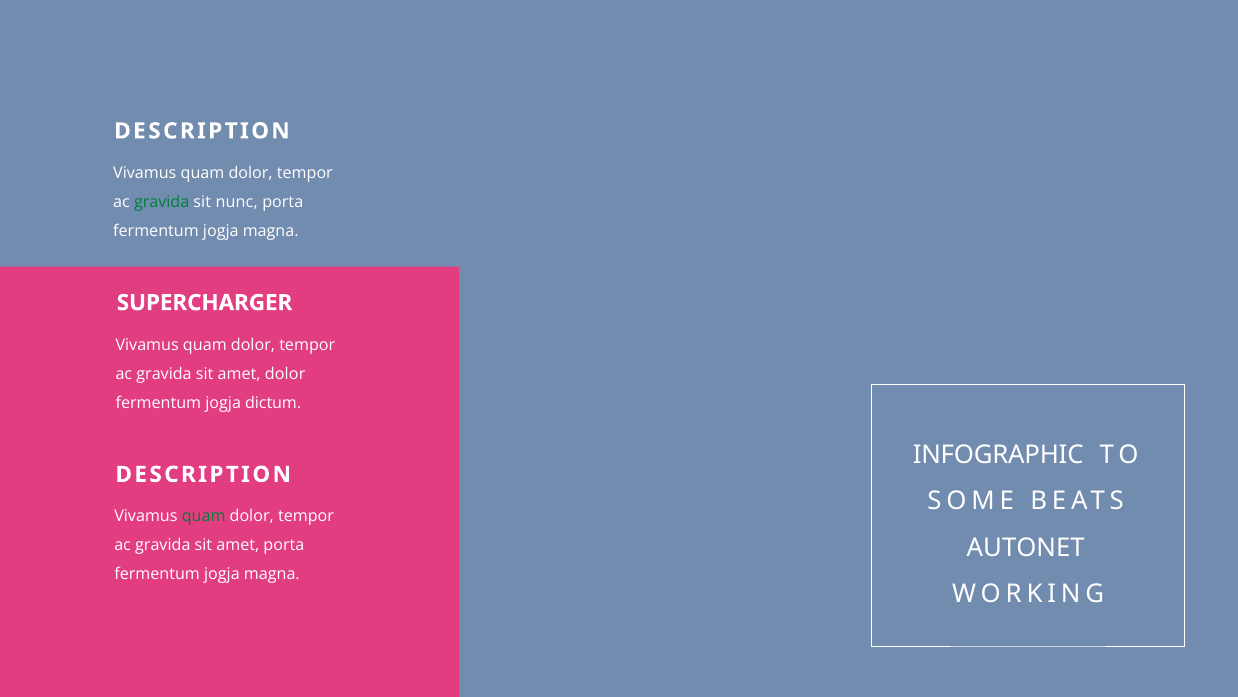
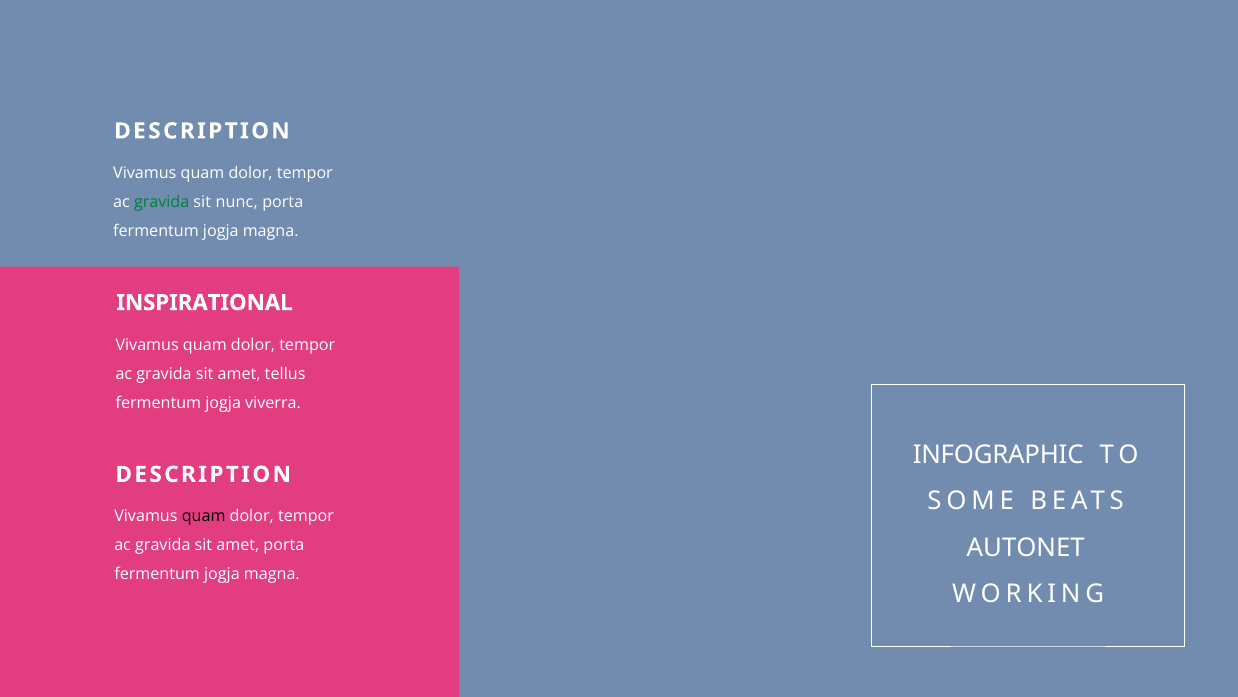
SUPERCHARGER: SUPERCHARGER -> INSPIRATIONAL (205, 302)
amet dolor: dolor -> tellus (285, 374)
dictum: dictum -> viverra (273, 403)
quam colour: green -> black (204, 516)
